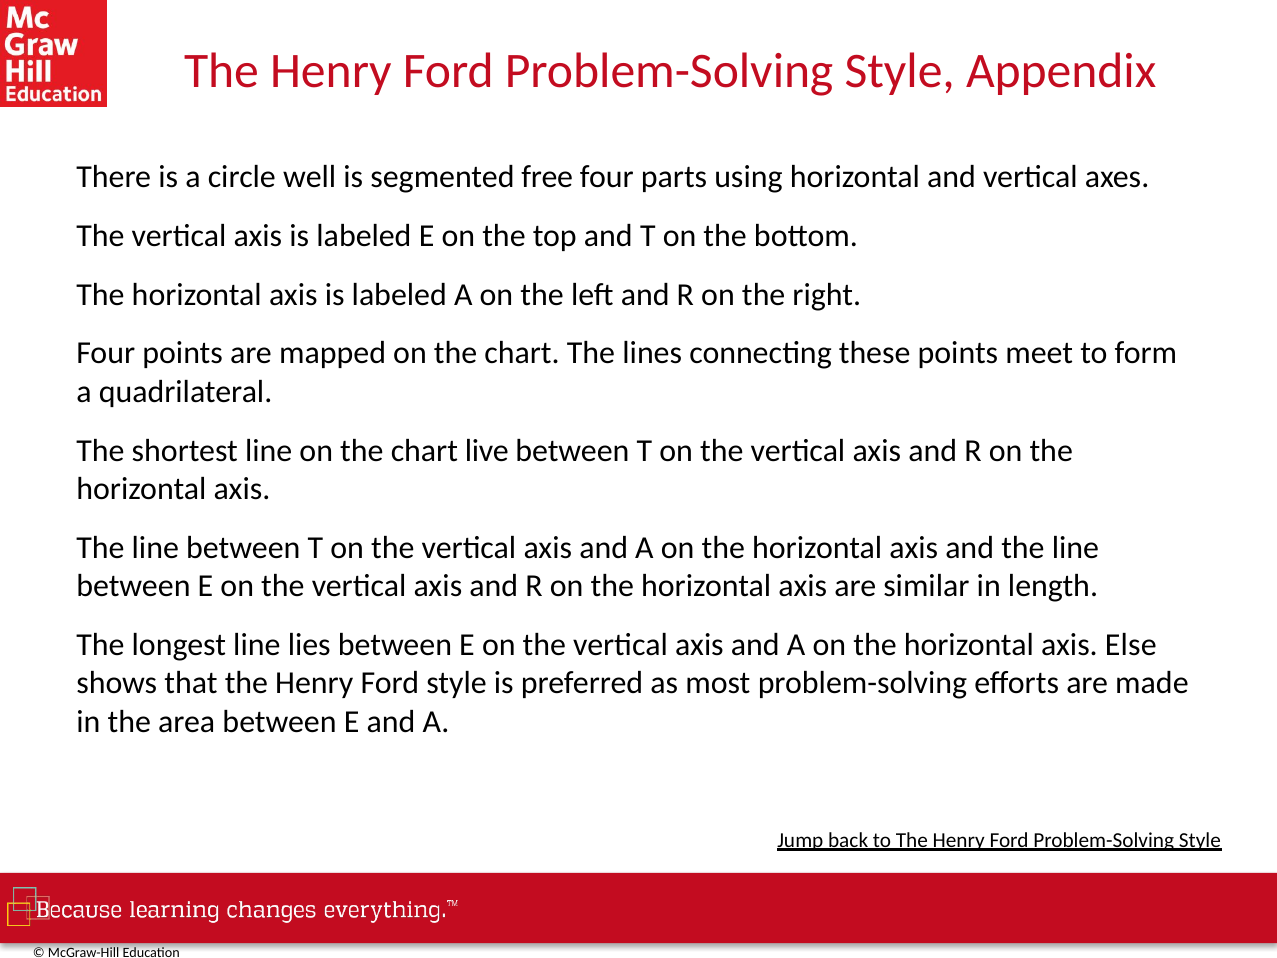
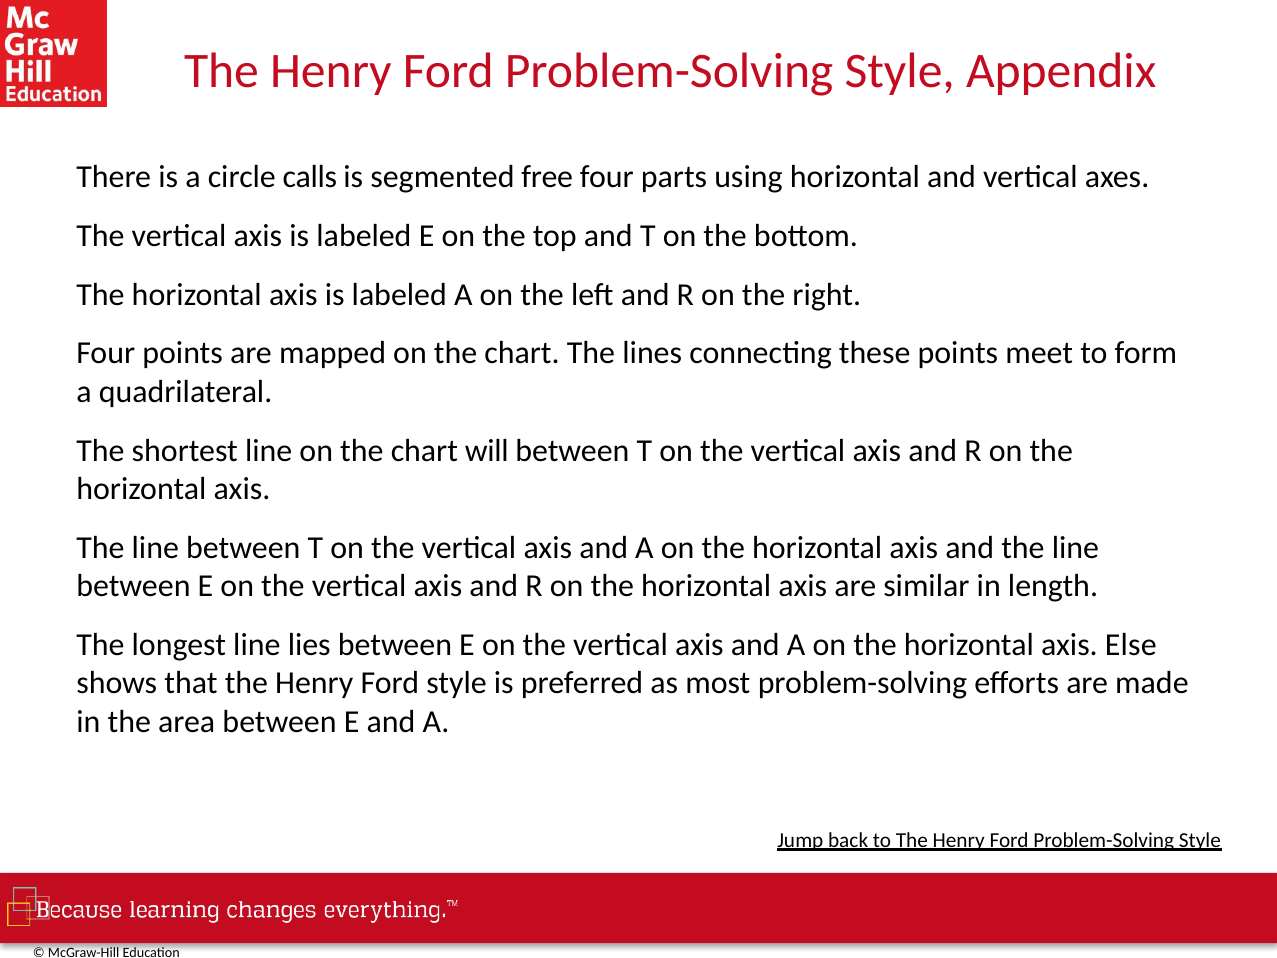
well: well -> calls (310, 177)
live: live -> will (487, 450)
